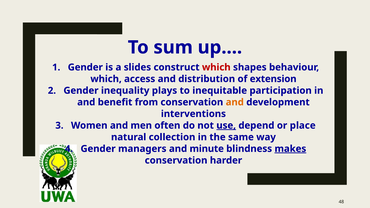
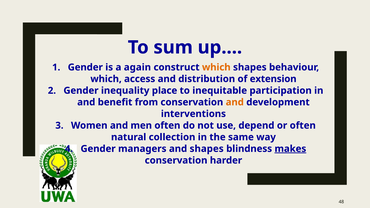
slides: slides -> again (137, 67)
which colour: red -> orange (216, 67)
plays: plays -> place (165, 91)
use underline: present -> none (226, 126)
or place: place -> often (303, 126)
and minute: minute -> shapes (207, 149)
